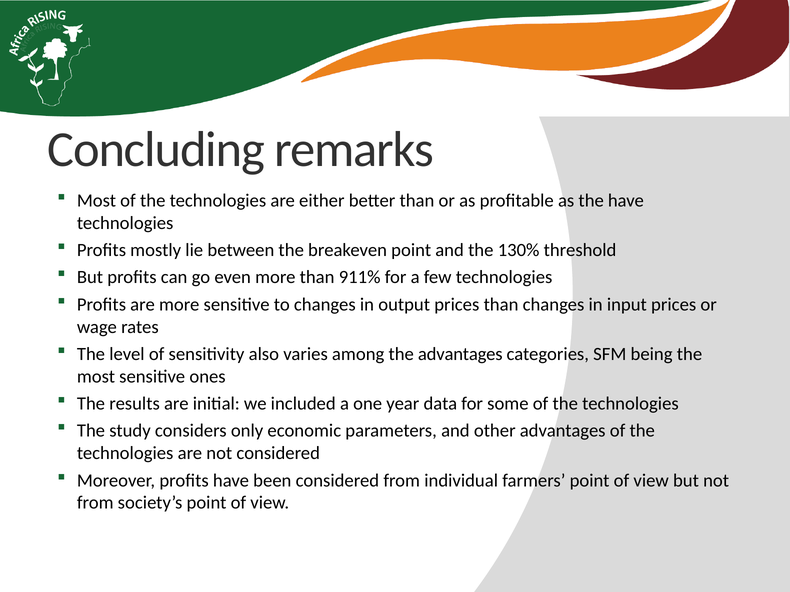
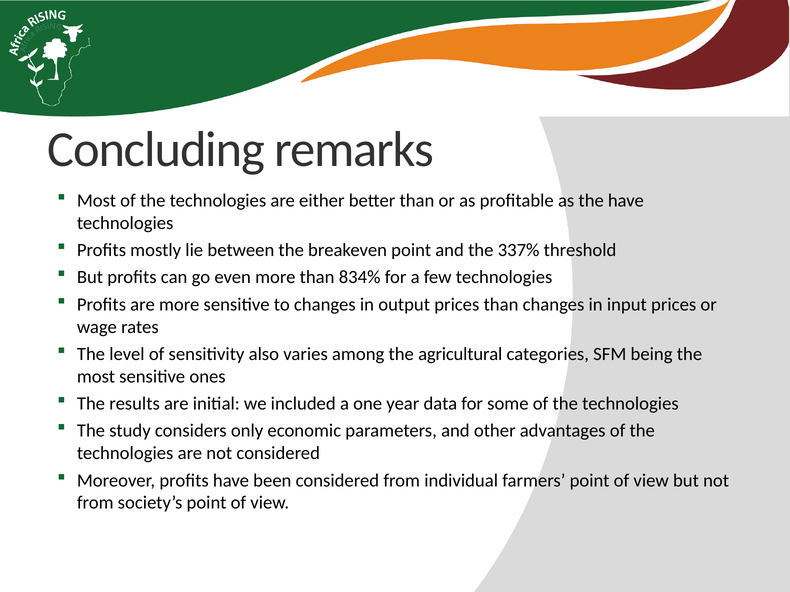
130%: 130% -> 337% (519, 250)
911%: 911% -> 834% (360, 278)
the advantages: advantages -> agricultural (460, 354)
